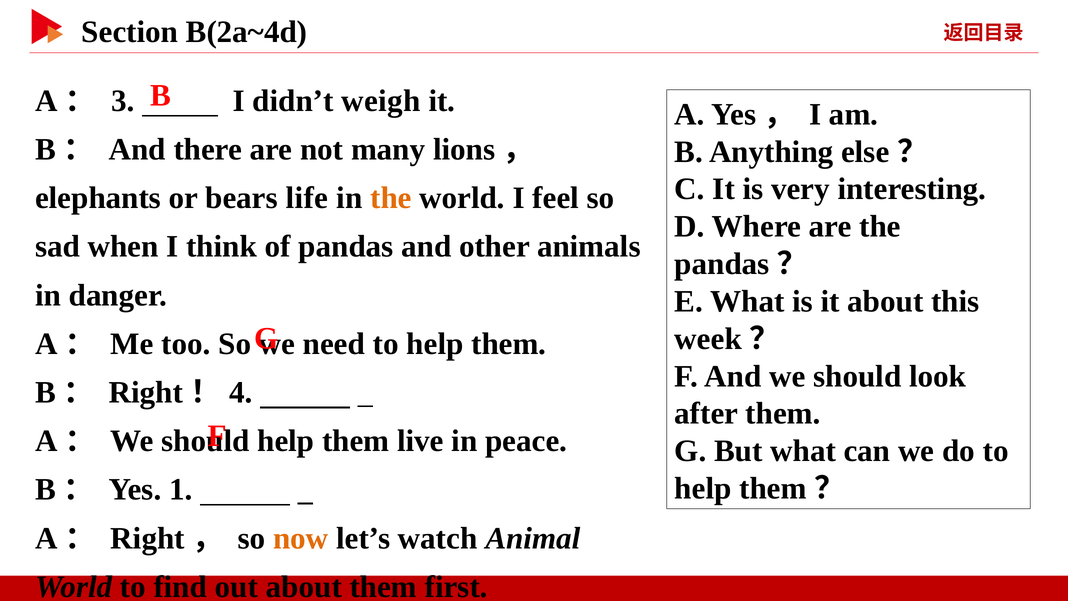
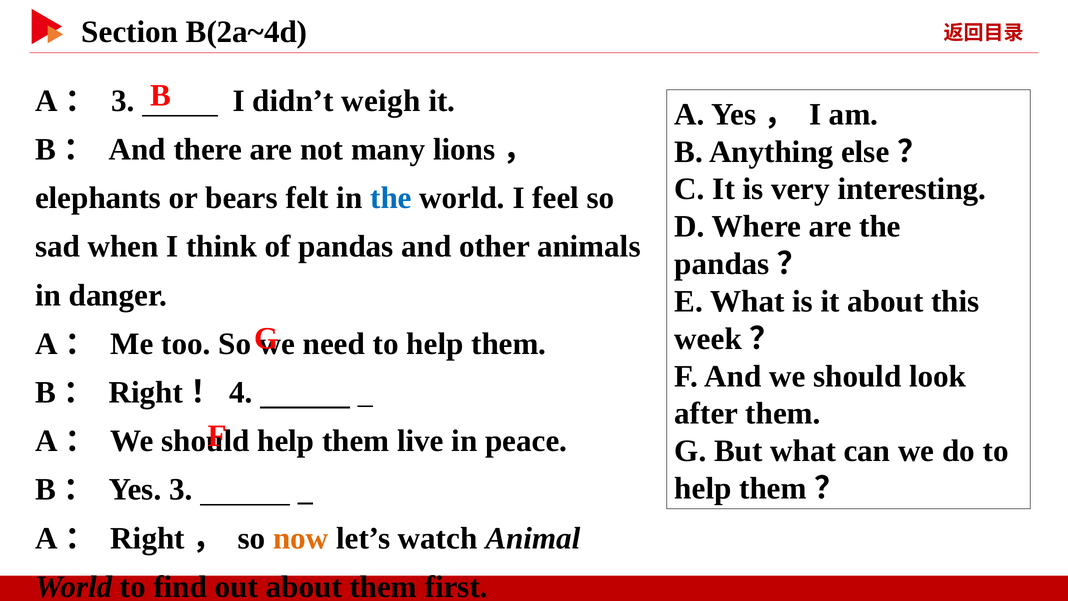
life: life -> felt (307, 198)
the colour: orange -> blue (391, 198)
Yes 1: 1 -> 3 (181, 489)
